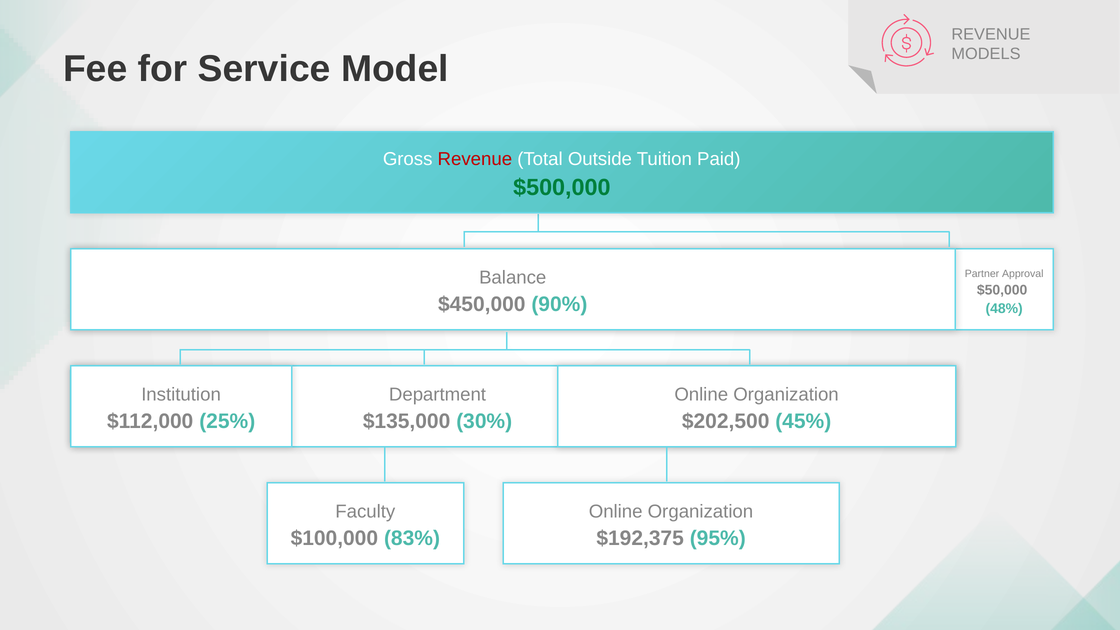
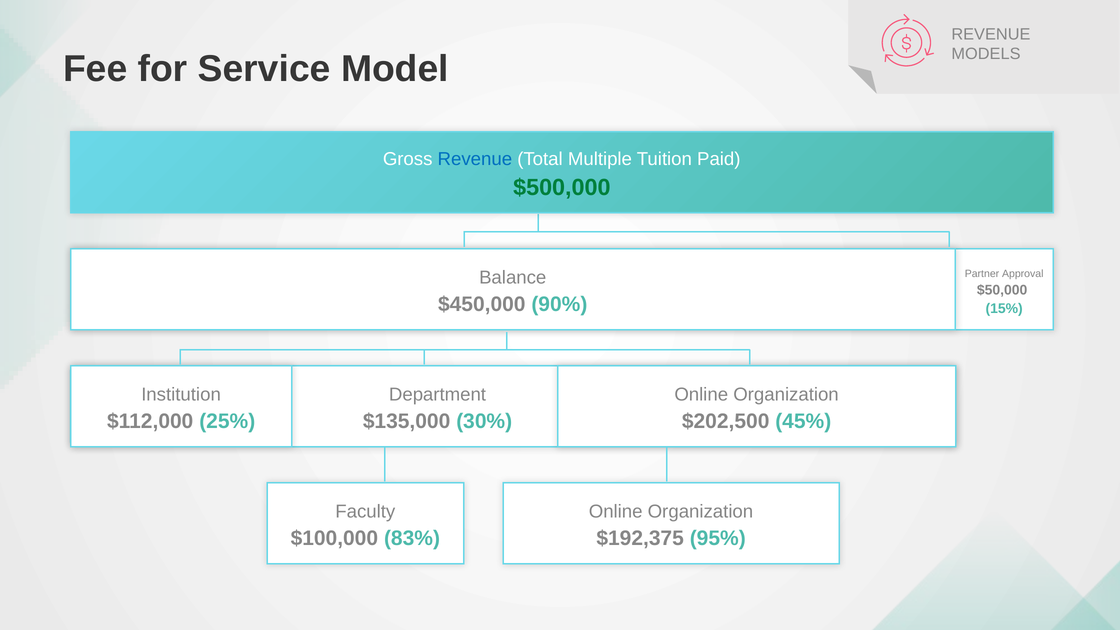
Revenue colour: red -> blue (475, 159)
Outside: Outside -> Multiple (600, 159)
48%: 48% -> 15% (1004, 309)
